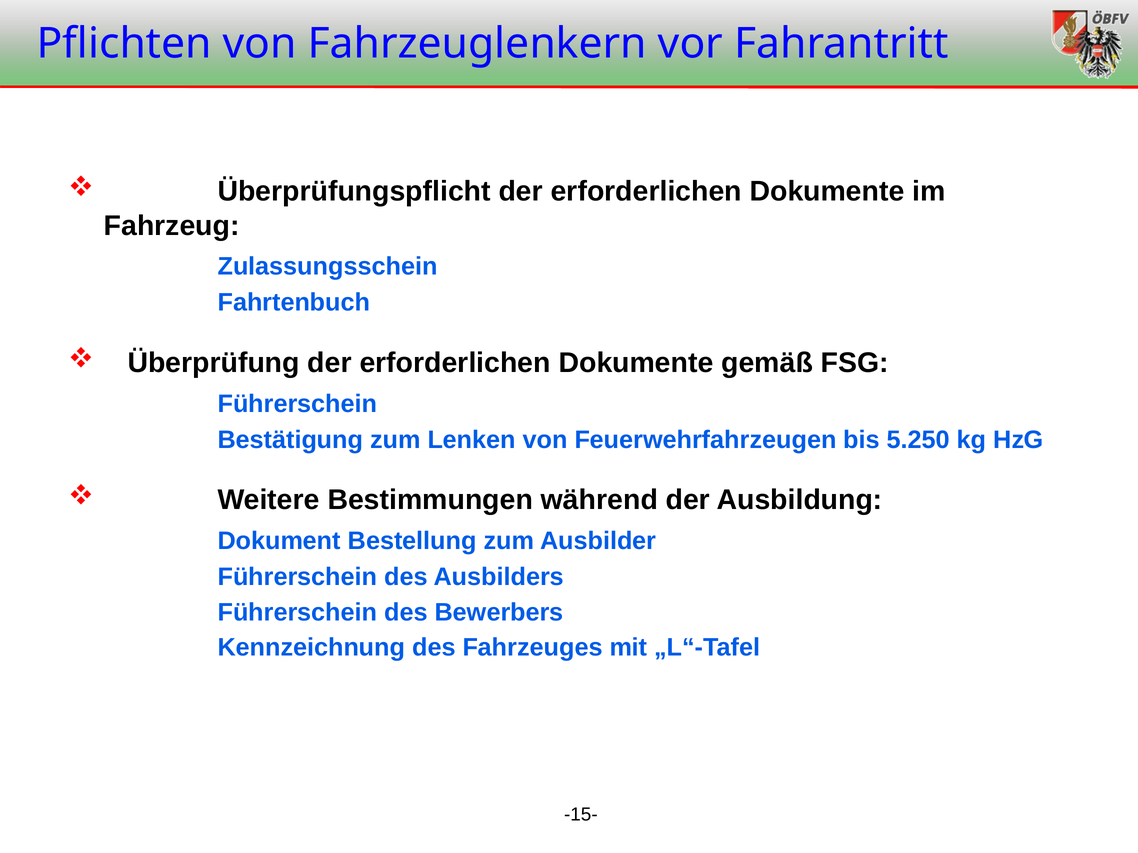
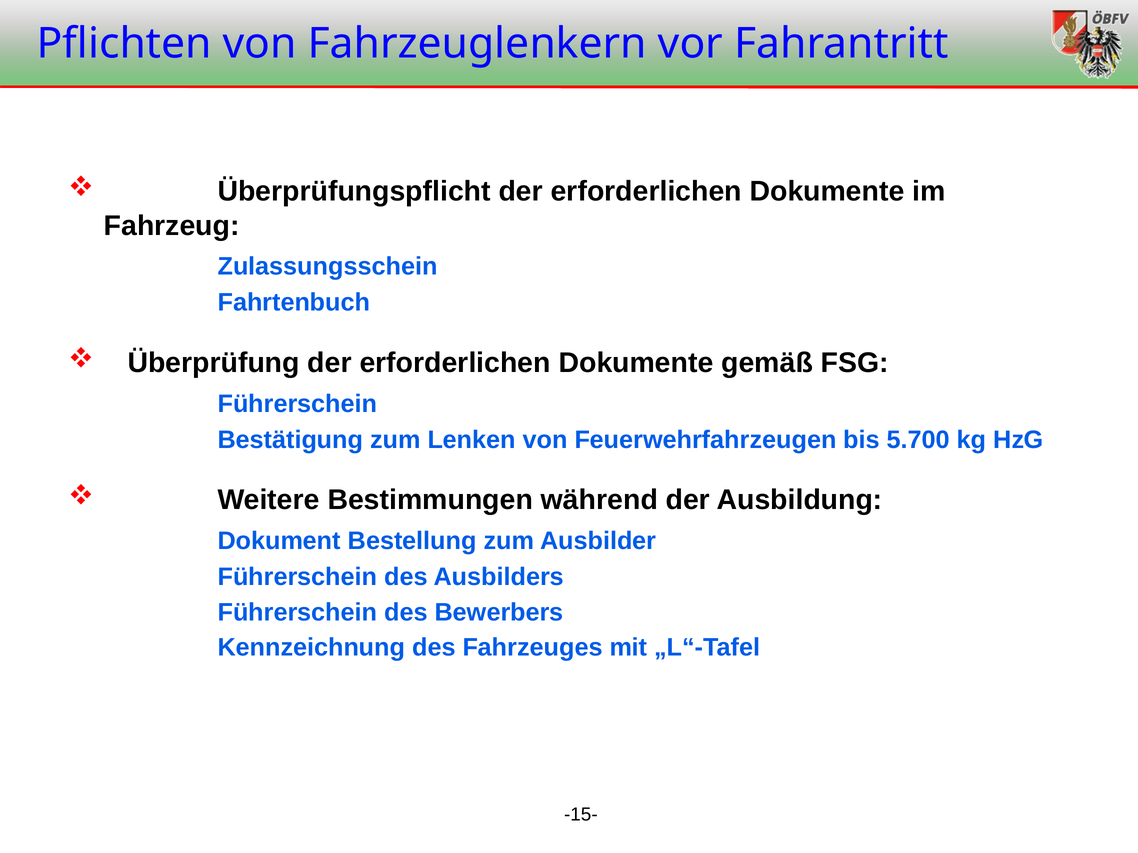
5.250: 5.250 -> 5.700 (918, 440)
